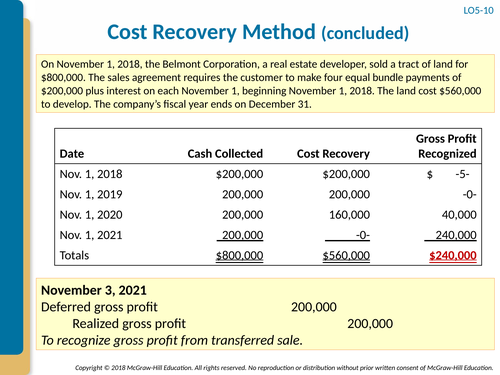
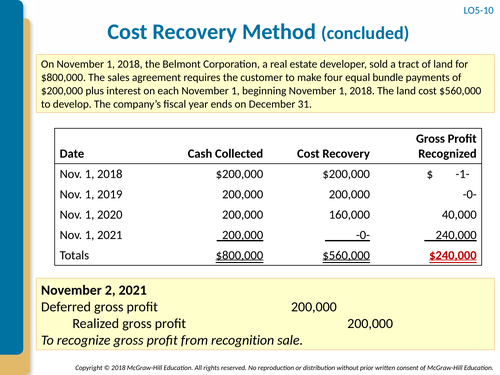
-5-: -5- -> -1- (463, 174)
3: 3 -> 2 (110, 290)
transferred: transferred -> recognition (243, 340)
